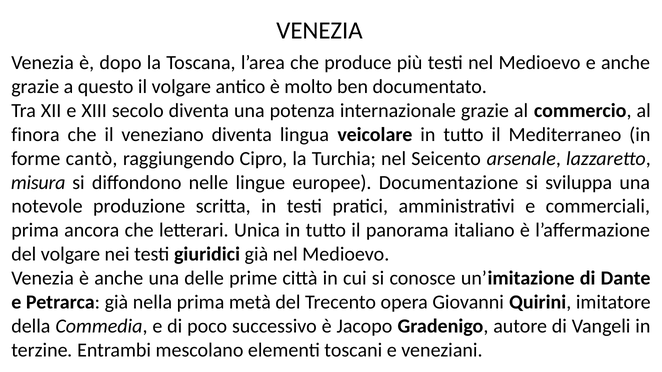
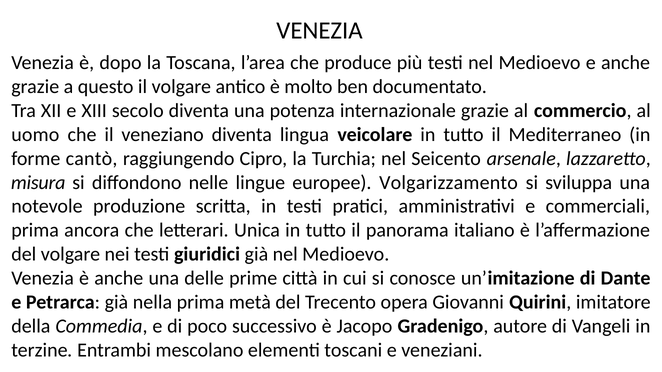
finora: finora -> uomo (35, 135)
Documentazione: Documentazione -> Volgarizzamento (449, 183)
